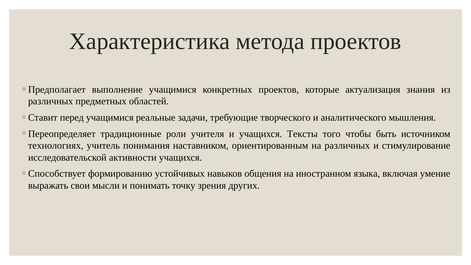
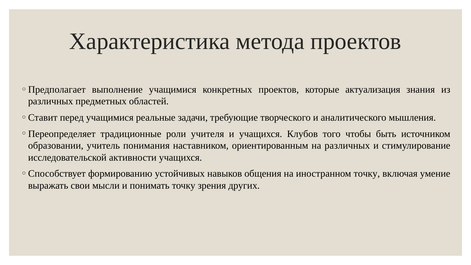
Тексты: Тексты -> Клубов (302, 134)
технологиях: технологиях -> образовании (56, 146)
иностранном языка: языка -> точку (367, 174)
